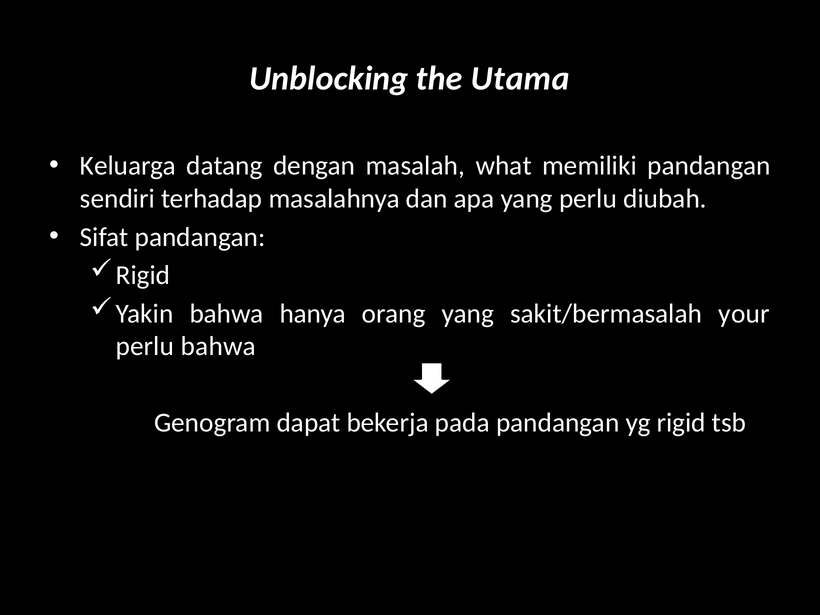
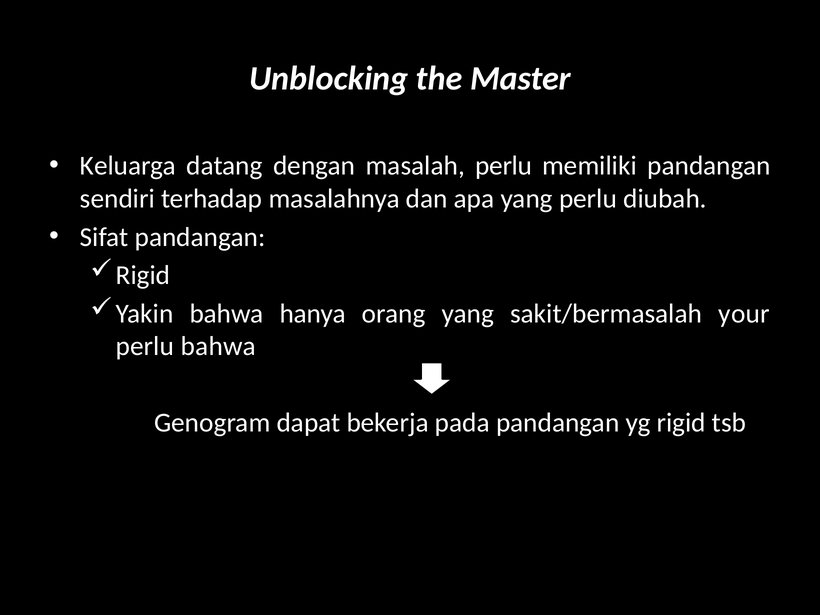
Utama: Utama -> Master (521, 78)
masalah what: what -> perlu (504, 166)
